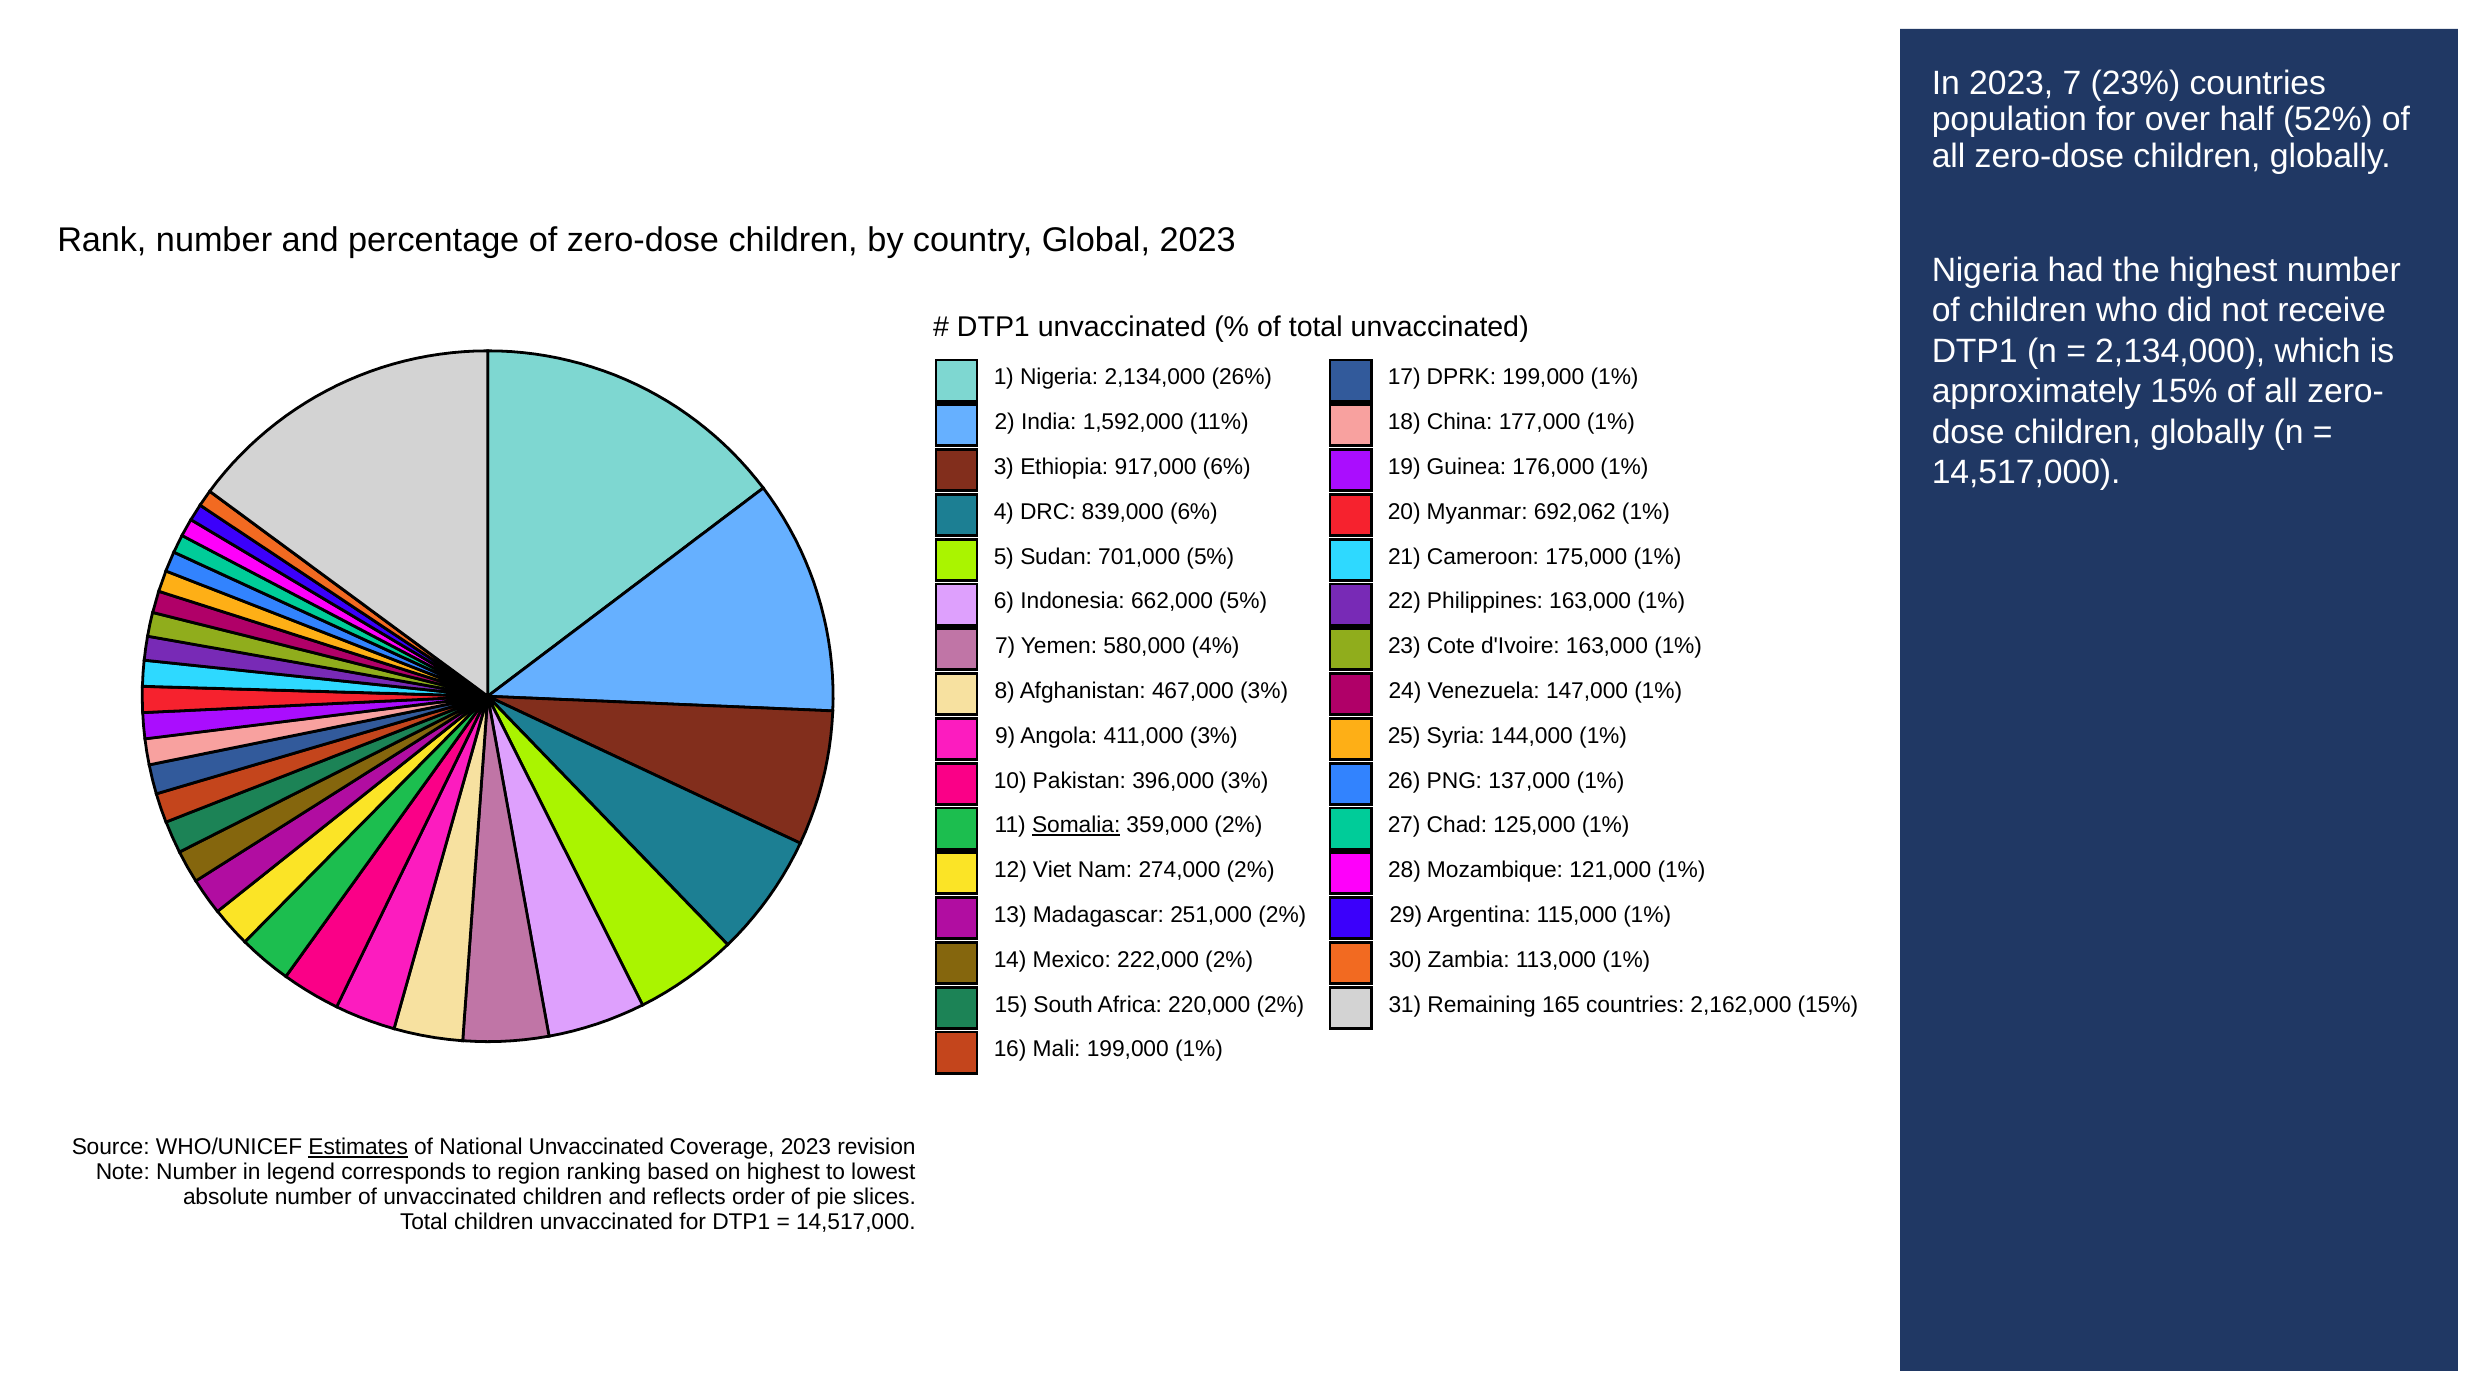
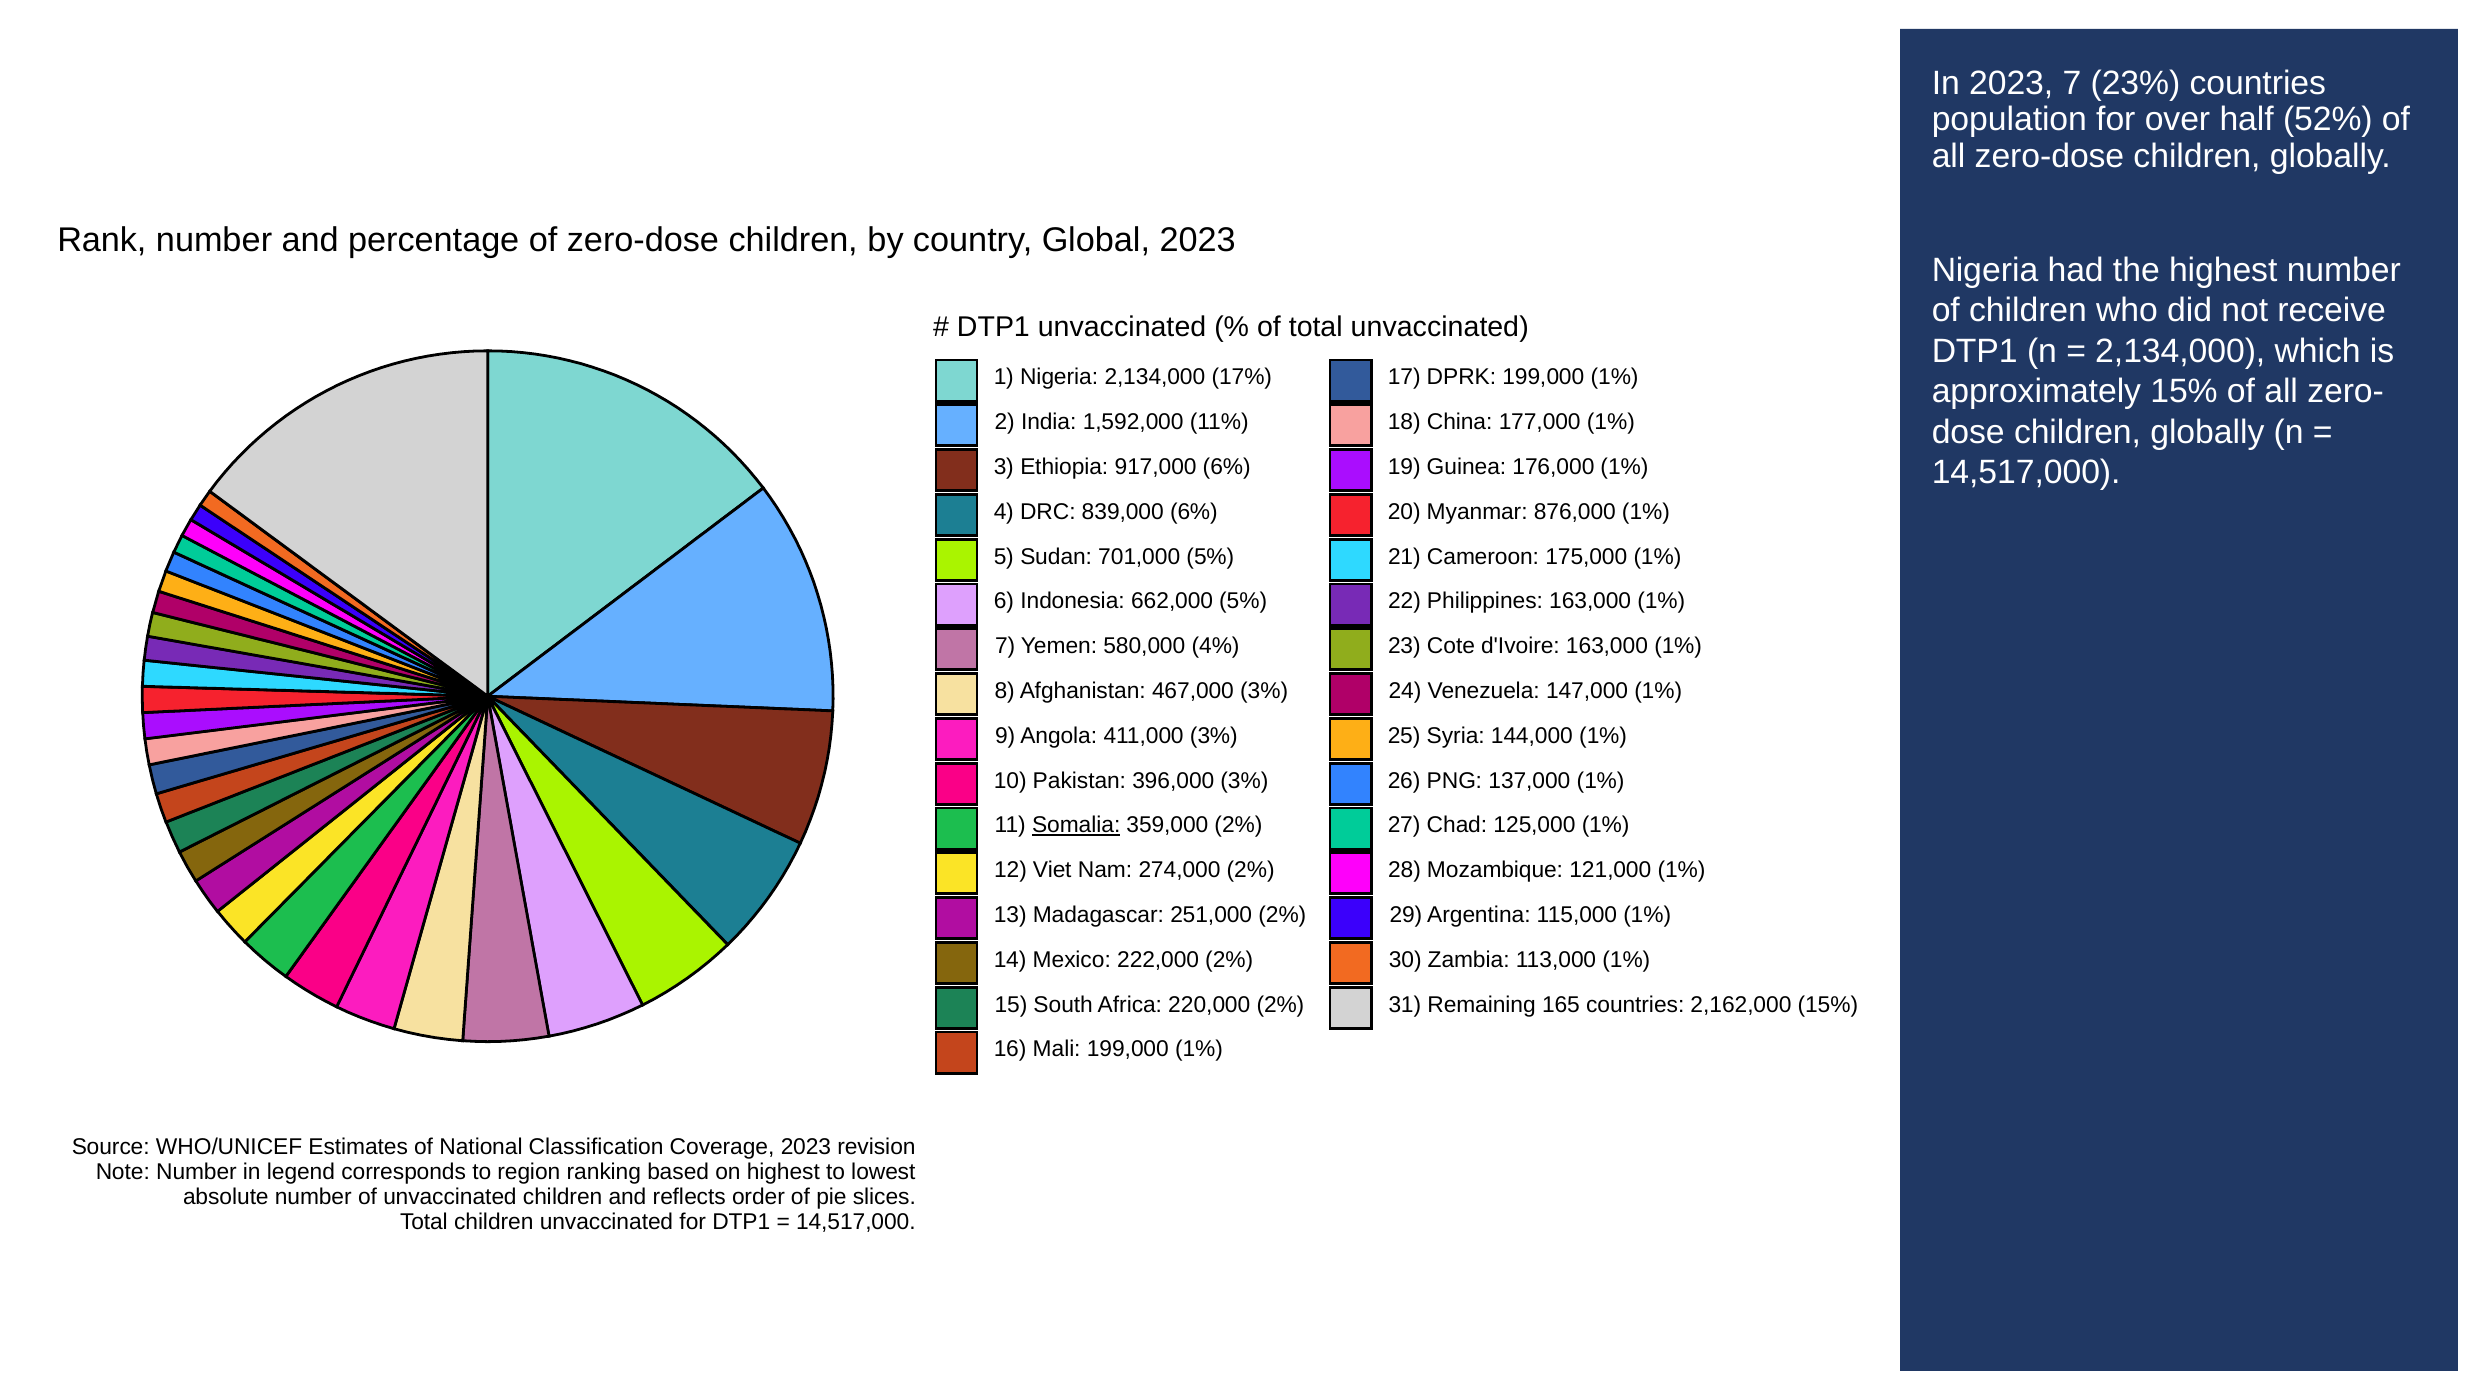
26%: 26% -> 17% (1242, 377)
692,062: 692,062 -> 876,000 (1575, 512)
Estimates underline: present -> none (358, 1147)
National Unvaccinated: Unvaccinated -> Classification (596, 1147)
